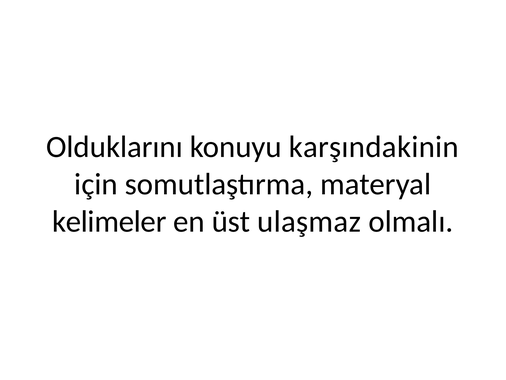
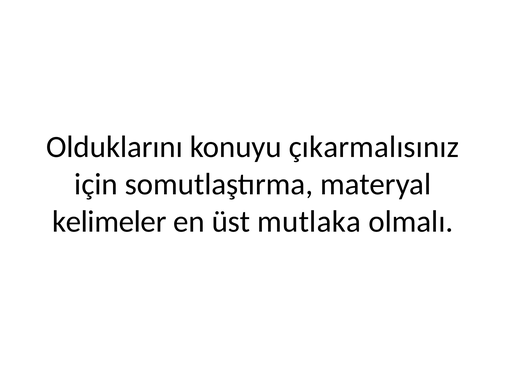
karşındakinin: karşındakinin -> çıkarmalısınız (374, 147)
ulaşmaz: ulaşmaz -> mutlaka (309, 221)
